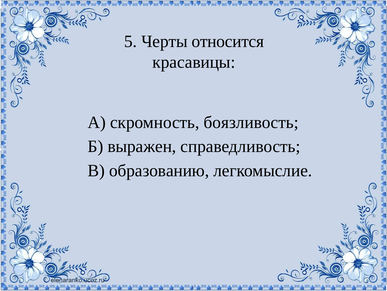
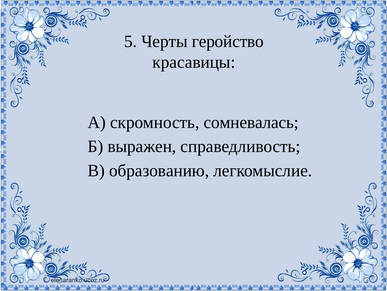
относится: относится -> геройство (228, 41)
боязливость: боязливость -> сомневалась (251, 122)
